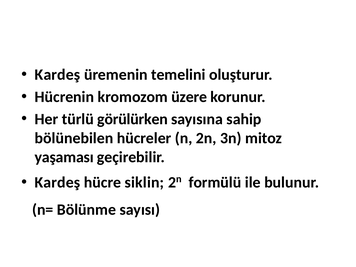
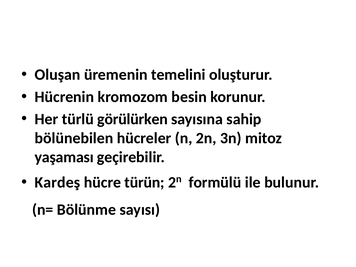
Kardeş: Kardeş -> Oluşan (58, 75)
üzere: üzere -> besin (189, 97)
siklin: siklin -> türün (145, 182)
